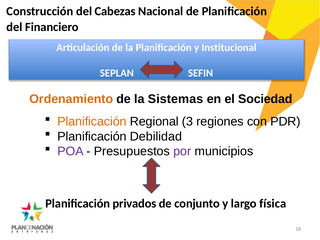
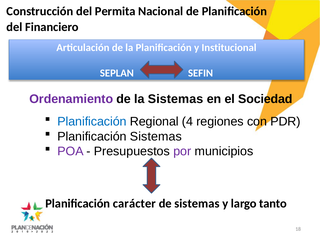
Cabezas: Cabezas -> Permita (115, 11)
Ordenamiento colour: orange -> purple (71, 99)
Planificación colour: orange -> blue (92, 121)
3: 3 -> 4 (188, 121)
Planificación Debilidad: Debilidad -> Sistemas (156, 136)
privados: privados -> carácter (134, 204)
de conjunto: conjunto -> sistemas (197, 204)
física: física -> tanto (273, 204)
